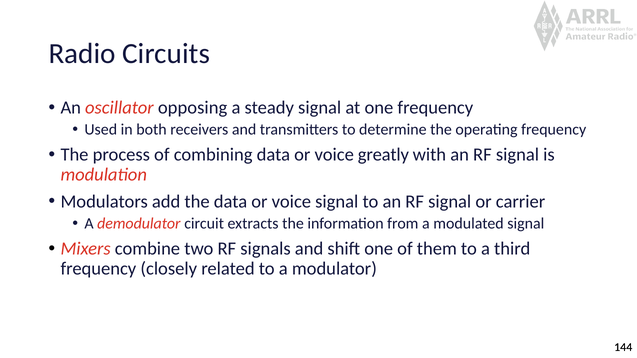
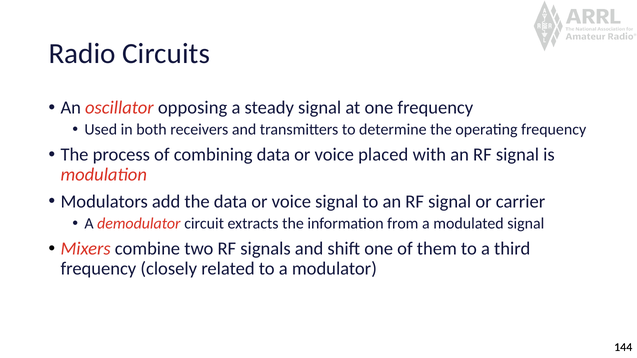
greatly: greatly -> placed (383, 155)
